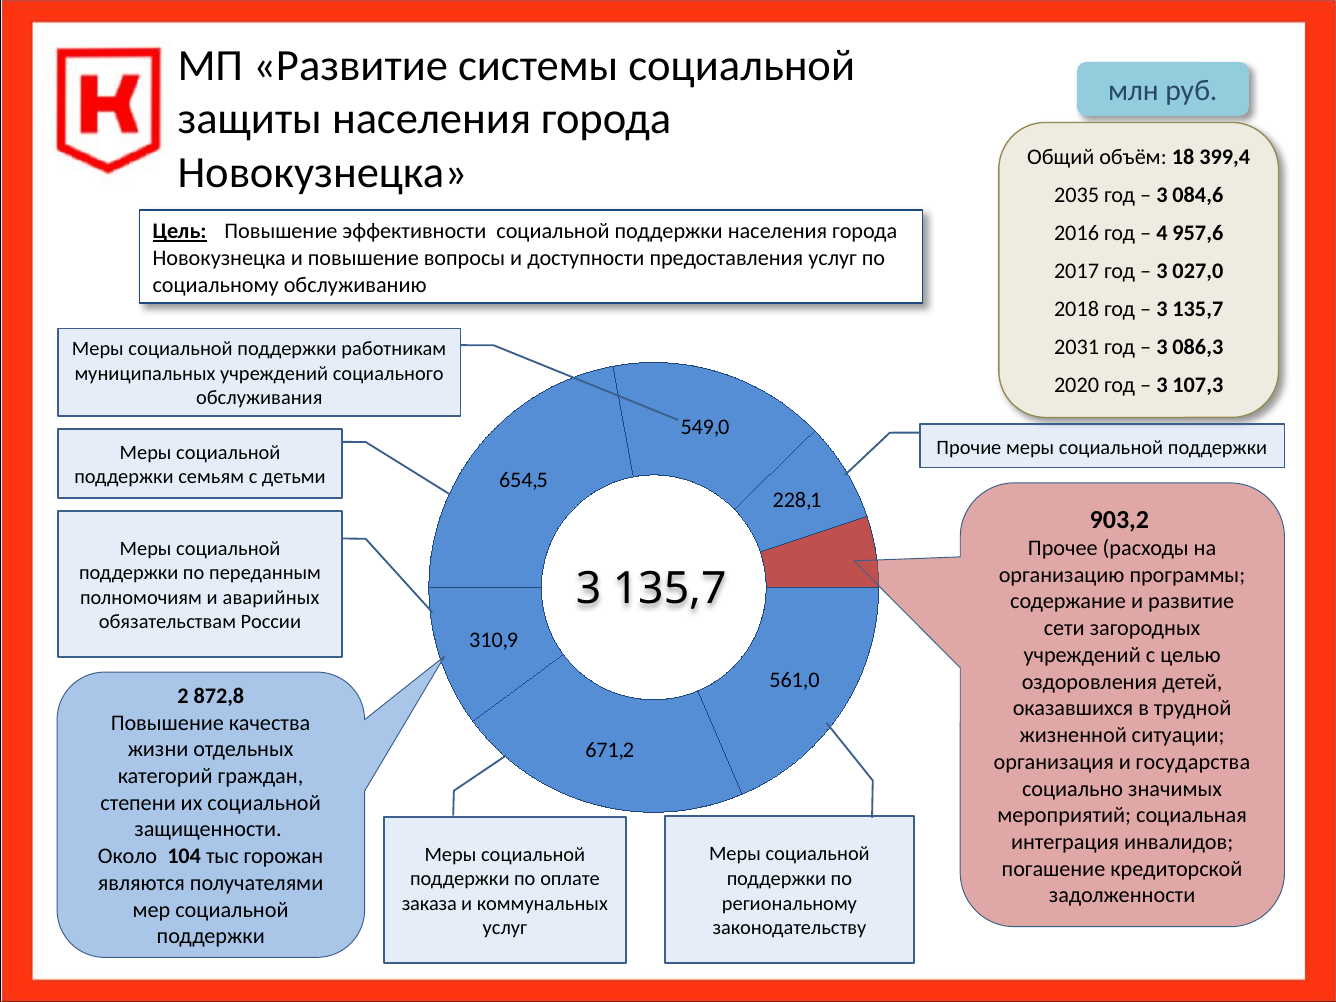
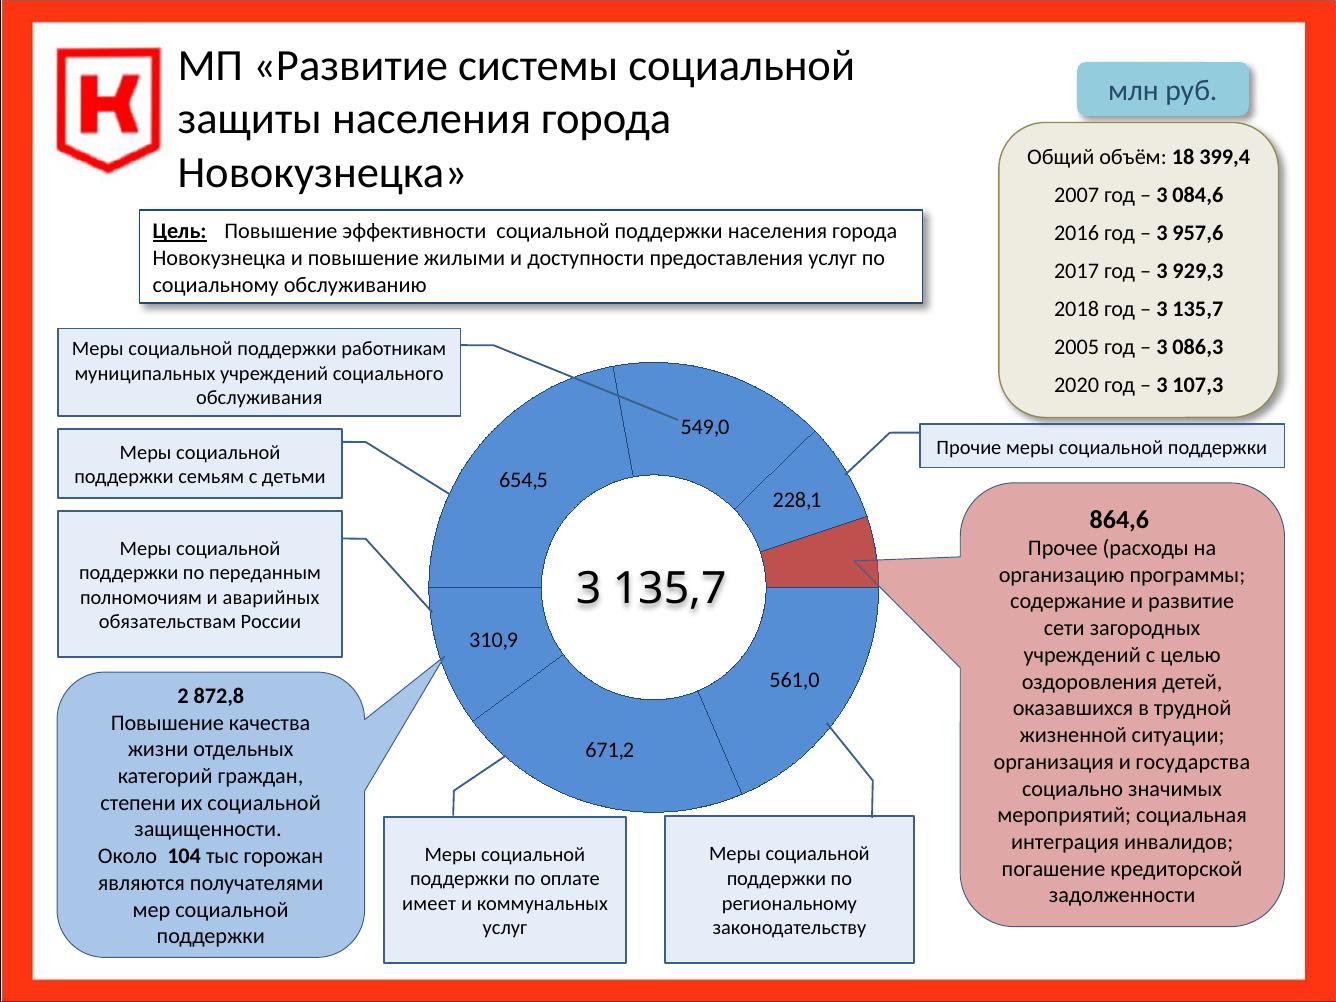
2035: 2035 -> 2007 (1077, 195)
4: 4 -> 3 (1162, 233)
вопросы: вопросы -> жилыми (464, 258)
027,0: 027,0 -> 929,3 (1198, 271)
2031: 2031 -> 2005 (1077, 347)
903,2: 903,2 -> 864,6 (1119, 520)
заказа: заказа -> имеет (429, 904)
